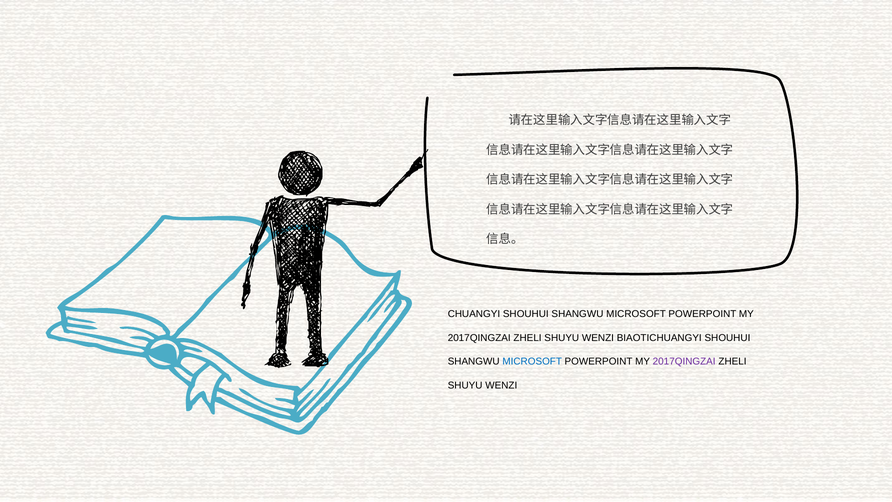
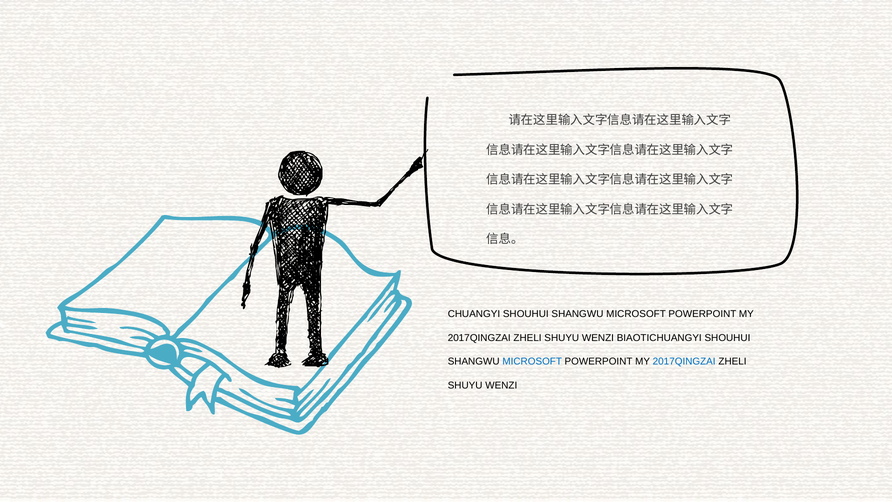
2017QINGZAI colour: purple -> blue (684, 362)
